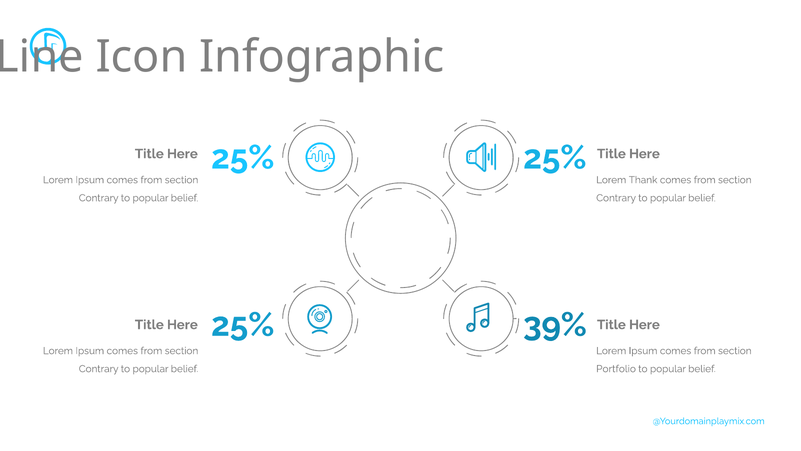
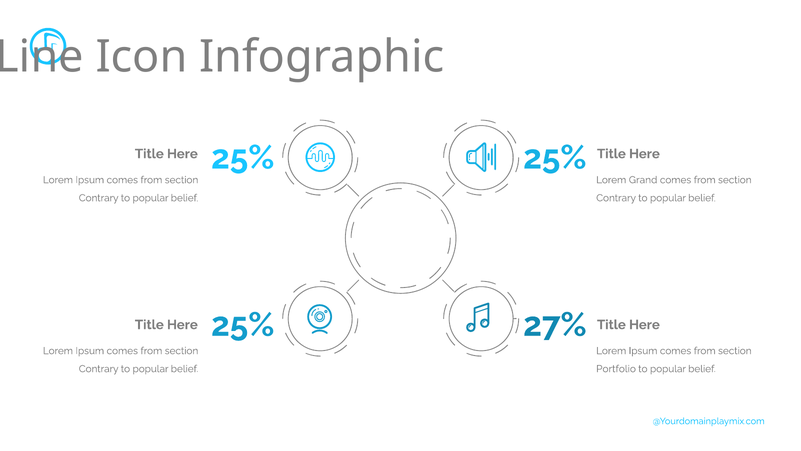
Thank: Thank -> Grand (643, 180)
39%: 39% -> 27% (555, 325)
